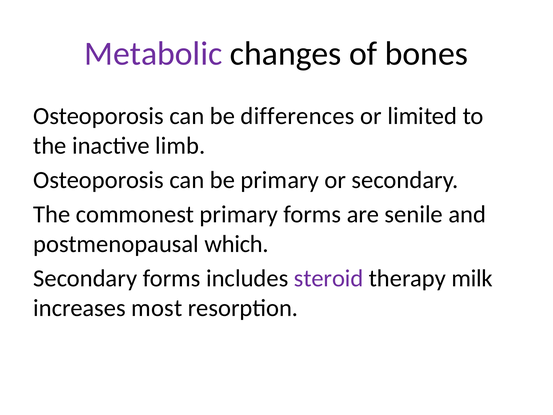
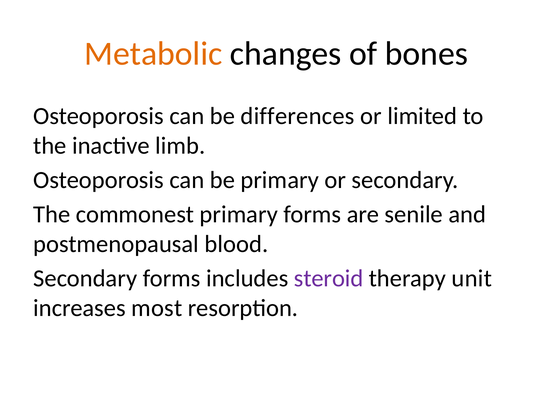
Metabolic colour: purple -> orange (153, 54)
which: which -> blood (236, 244)
milk: milk -> unit (472, 278)
